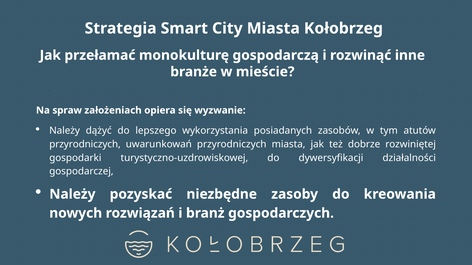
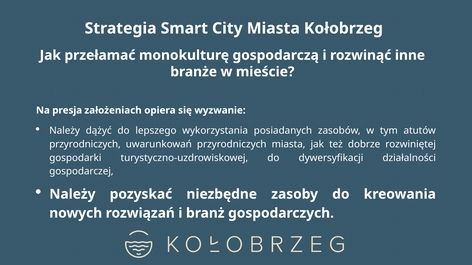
spraw: spraw -> presja (67, 111)
